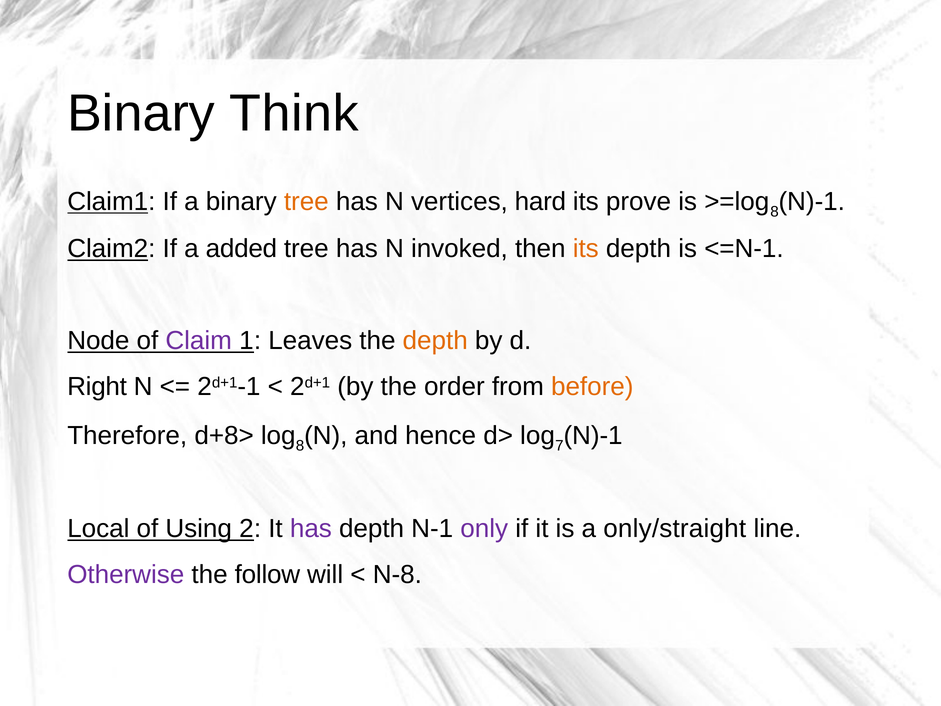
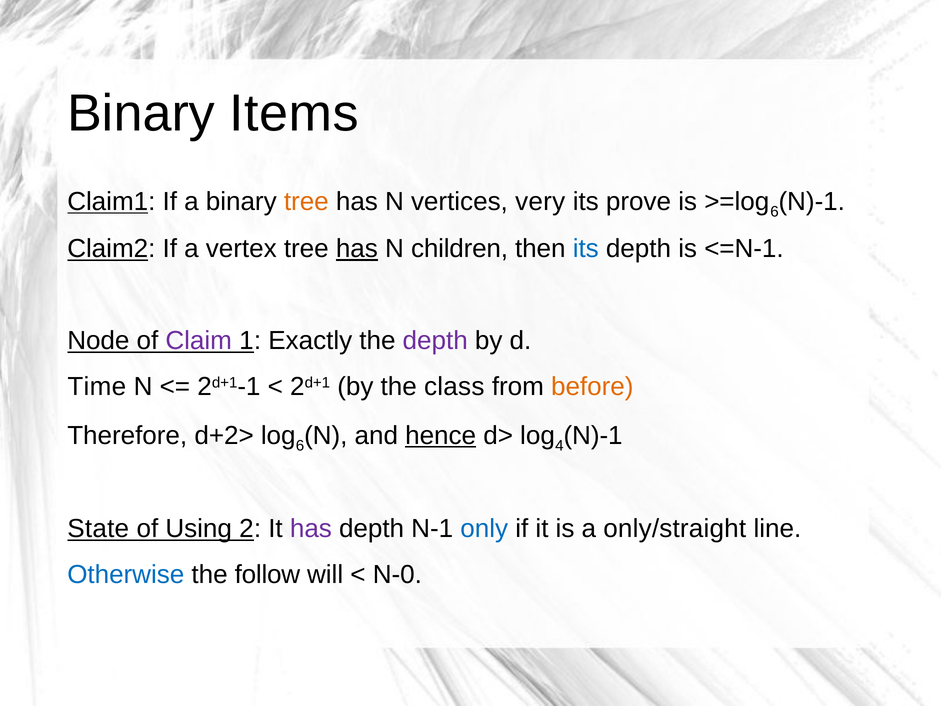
Think: Think -> Items (294, 114)
hard: hard -> very (540, 201)
8: 8 -> 6 (775, 212)
added: added -> vertex (241, 249)
has underline: none -> present (357, 249)
invoked: invoked -> children (460, 249)
its colour: orange -> blue (586, 249)
Leaves: Leaves -> Exactly (310, 341)
depth colour: orange -> purple (435, 341)
Right: Right -> Time (97, 387)
order: order -> class (454, 387)
d+8>: d+8> -> d+2> (224, 435)
8: 8 -> 6 (300, 446)
hence underline: none -> present (441, 435)
7: 7 -> 4 (559, 446)
Local: Local -> State (98, 529)
only colour: purple -> blue (484, 529)
Otherwise colour: purple -> blue (126, 575)
N-8: N-8 -> N-0 (397, 575)
